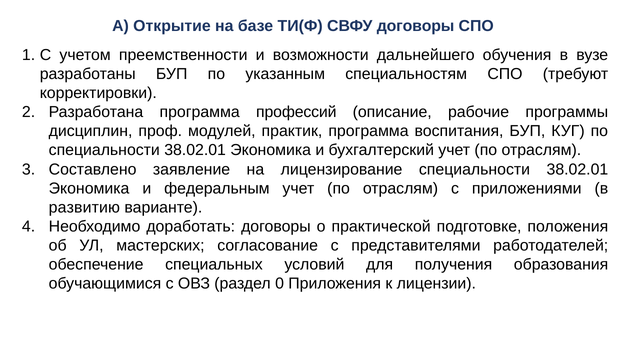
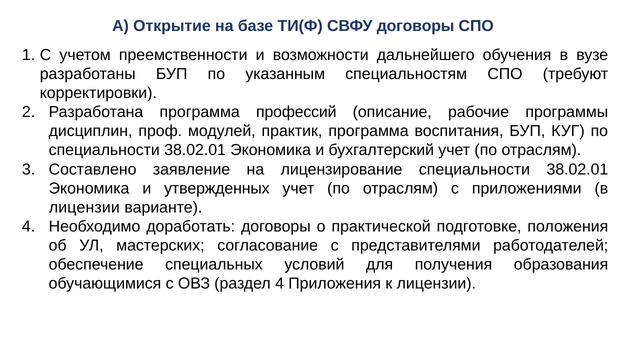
федеральным: федеральным -> утвержденных (217, 188)
развитию: развитию -> лицензии (84, 207)
раздел 0: 0 -> 4 (280, 283)
